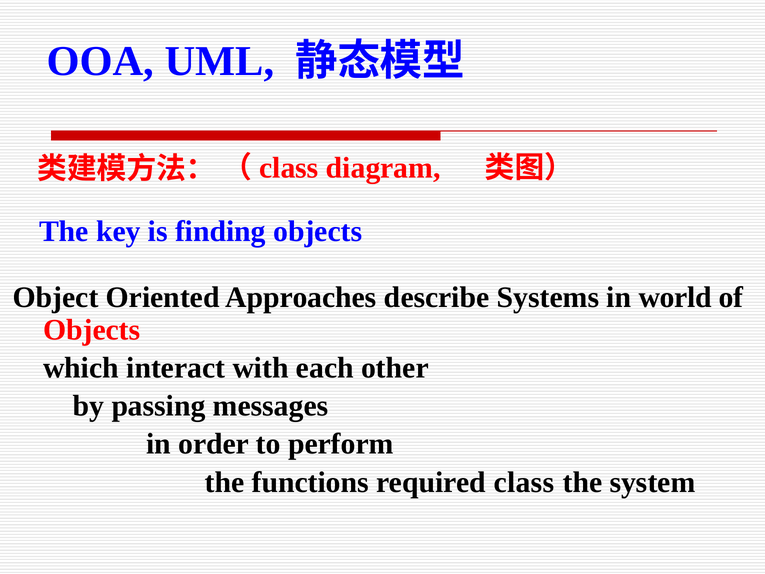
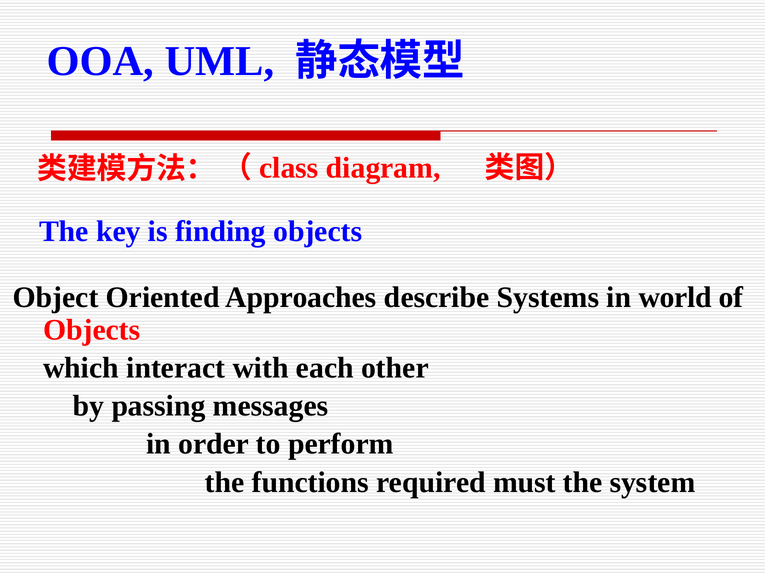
required class: class -> must (524, 482)
